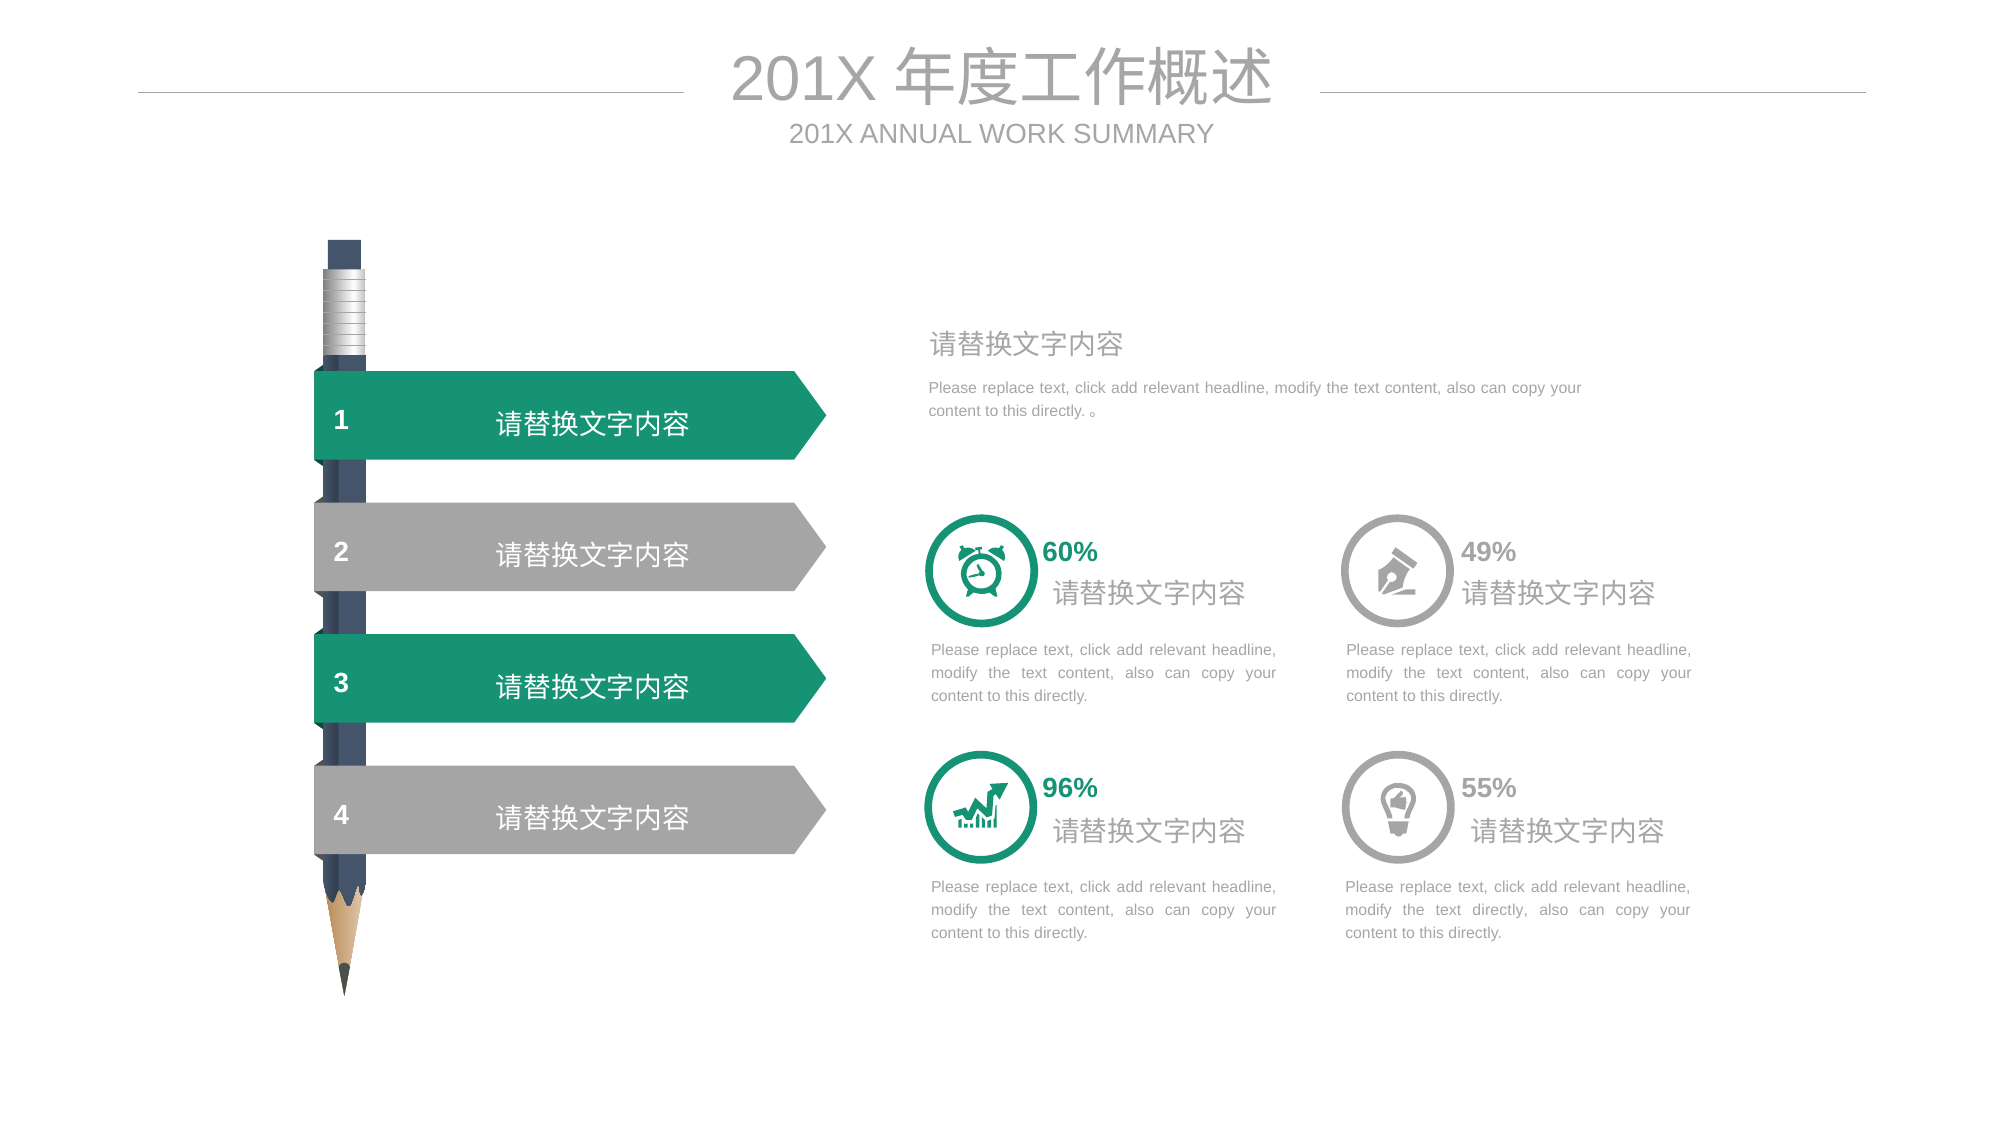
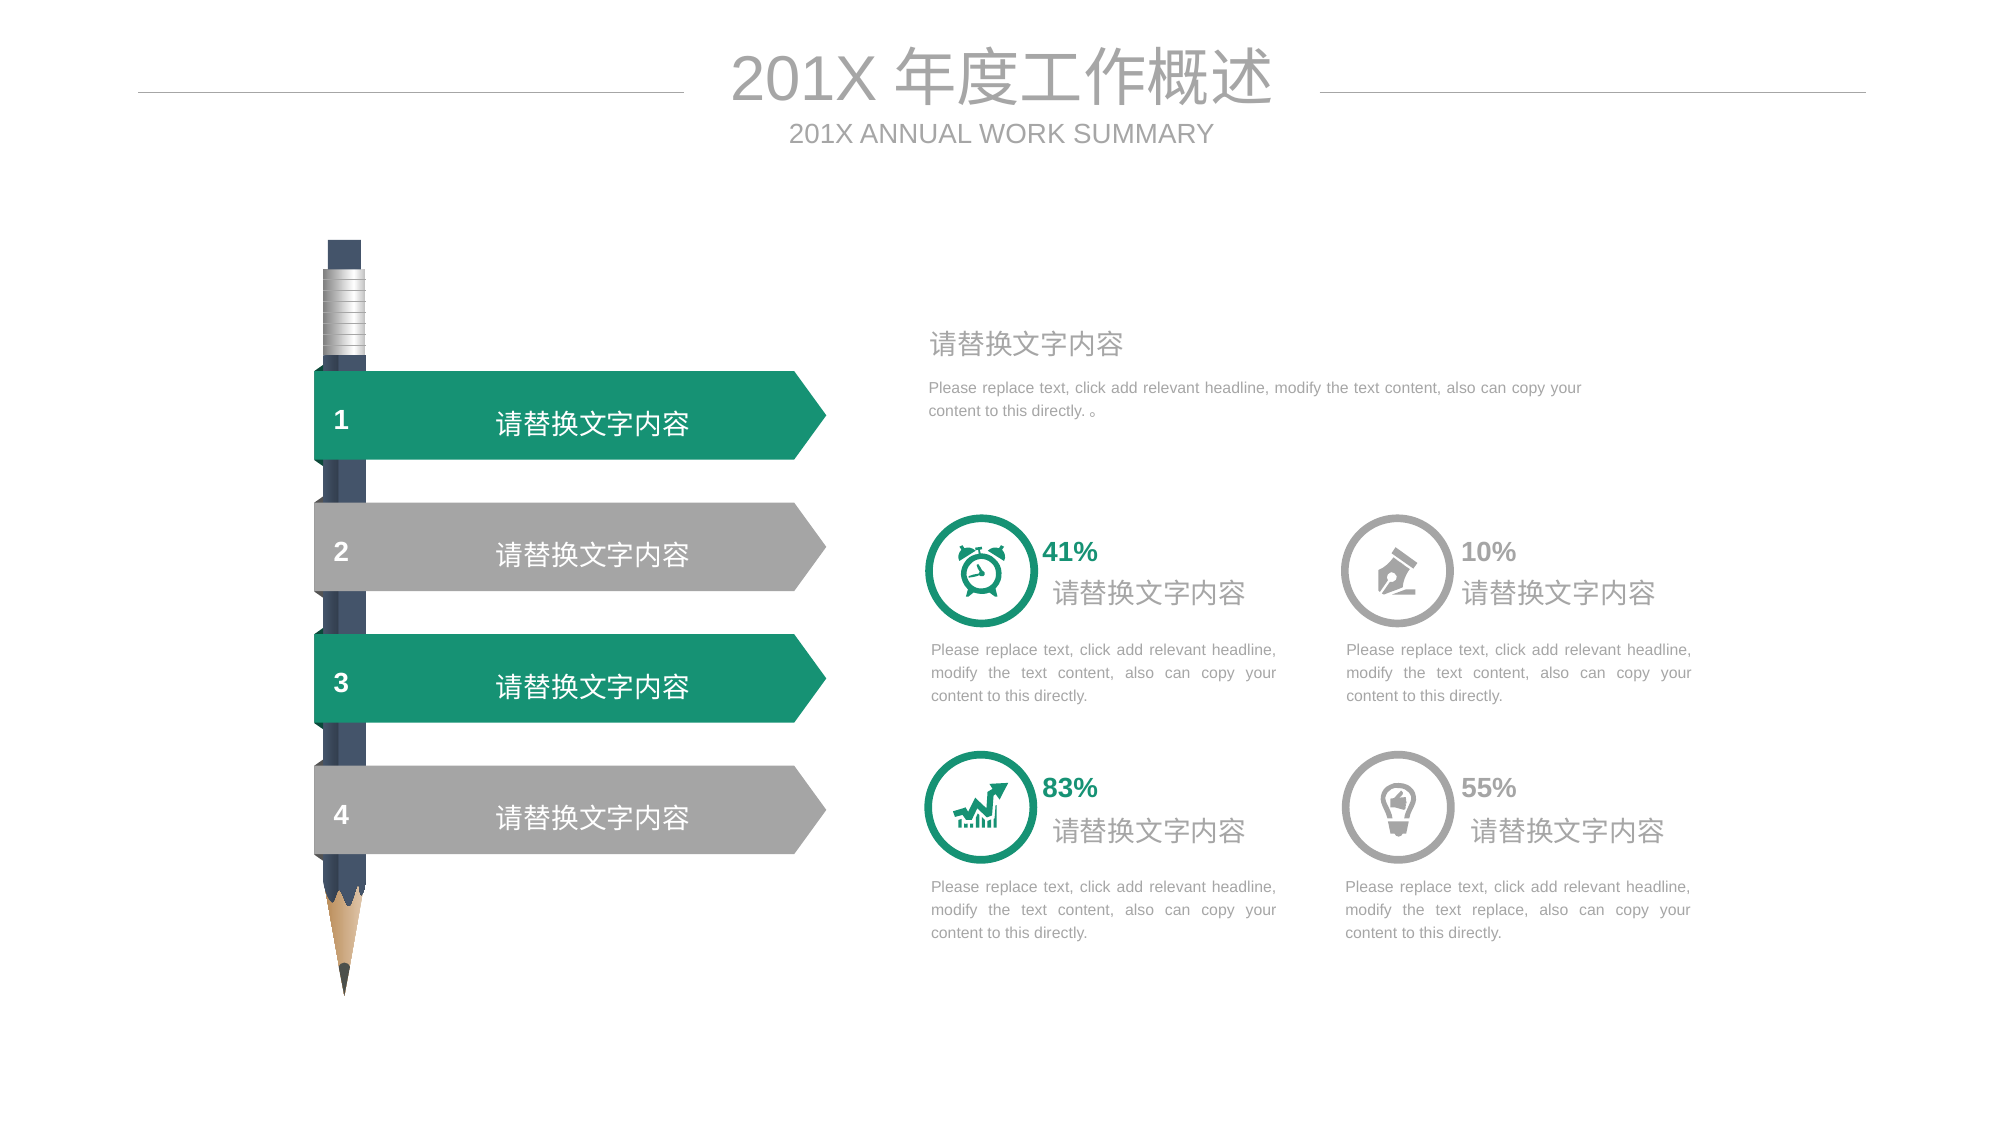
60%: 60% -> 41% (1070, 553)
49%: 49% -> 10% (1489, 553)
96%: 96% -> 83% (1070, 788)
text directly: directly -> replace (1500, 911)
